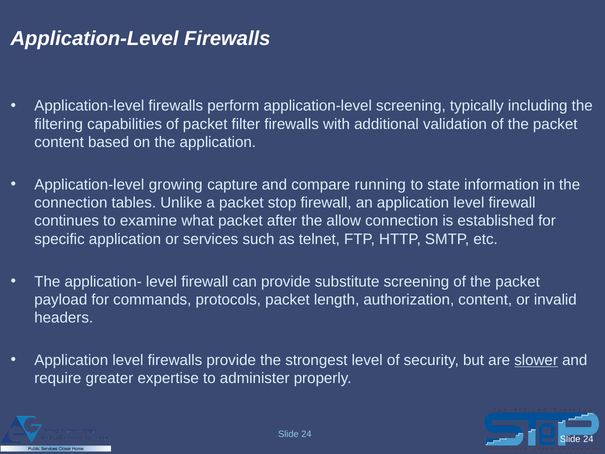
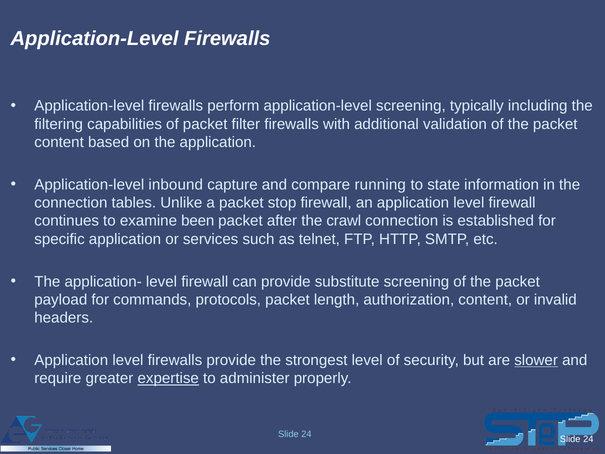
growing: growing -> inbound (176, 185)
what: what -> been (198, 221)
allow: allow -> crawl (344, 221)
expertise underline: none -> present (168, 378)
